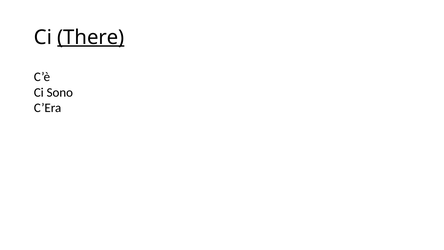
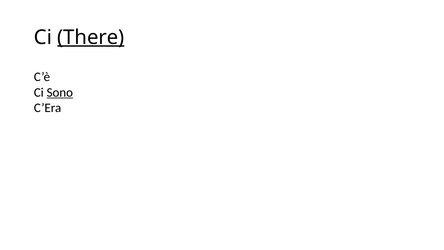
Sono underline: none -> present (60, 92)
